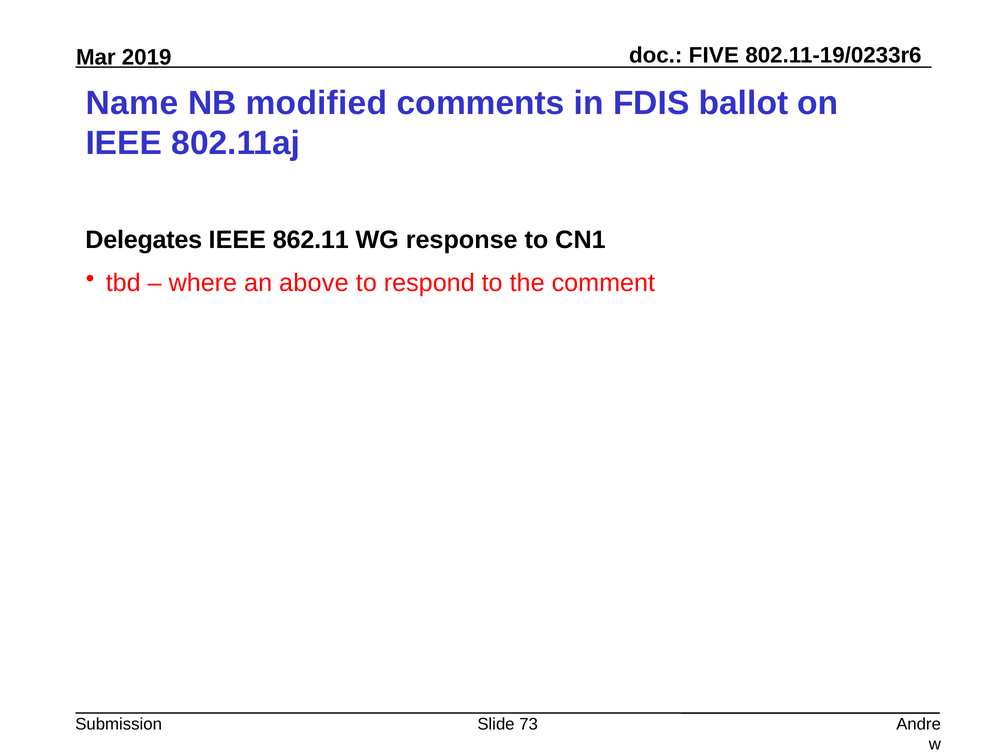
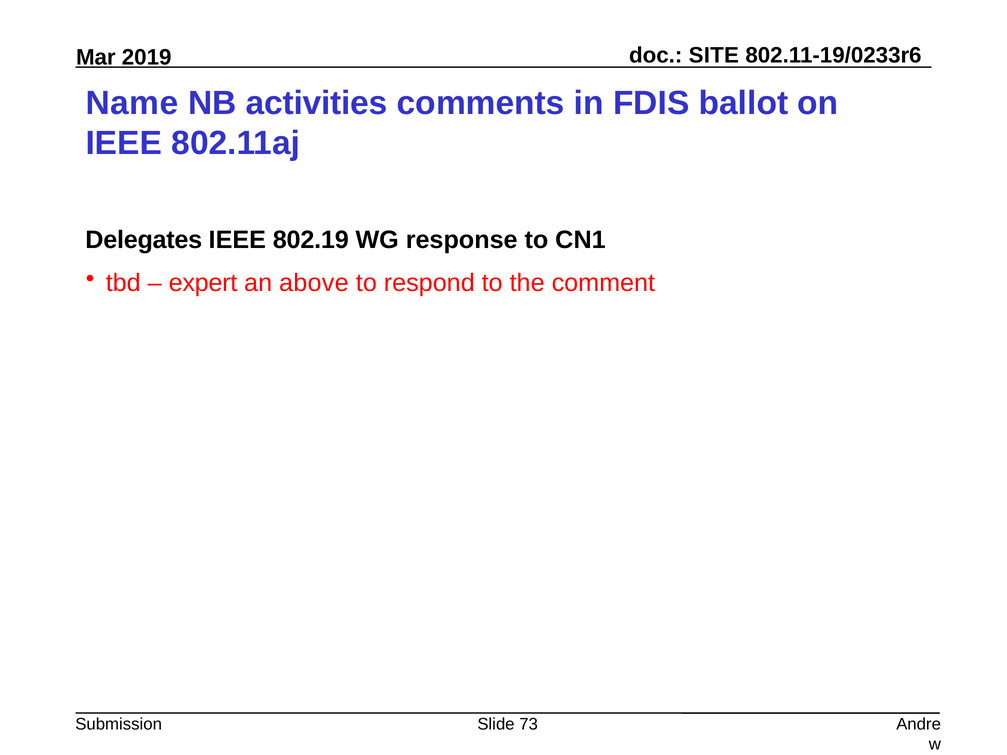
FIVE: FIVE -> SITE (714, 55)
modified: modified -> activities (317, 103)
862.11: 862.11 -> 802.19 (311, 240)
where: where -> expert (203, 283)
